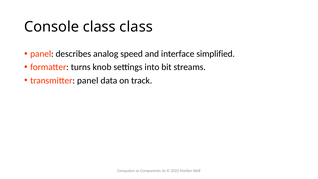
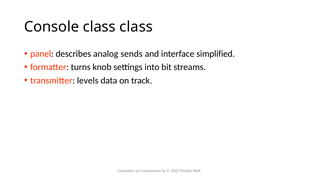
speed: speed -> sends (131, 54)
transmitter panel: panel -> levels (88, 80)
